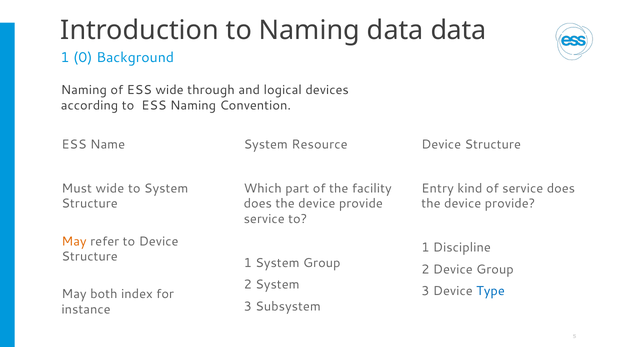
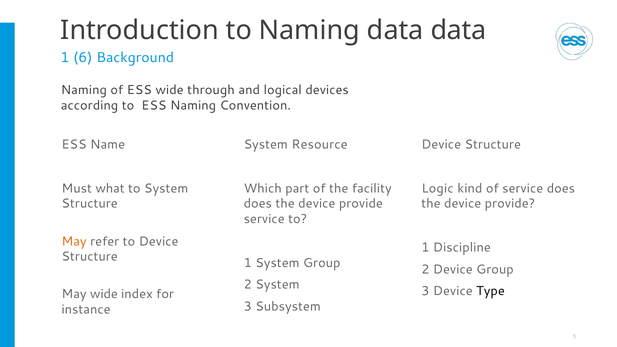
0: 0 -> 6 (83, 57)
Must wide: wide -> what (110, 188)
Entry: Entry -> Logic (438, 188)
Type colour: blue -> black (491, 291)
May both: both -> wide (104, 294)
